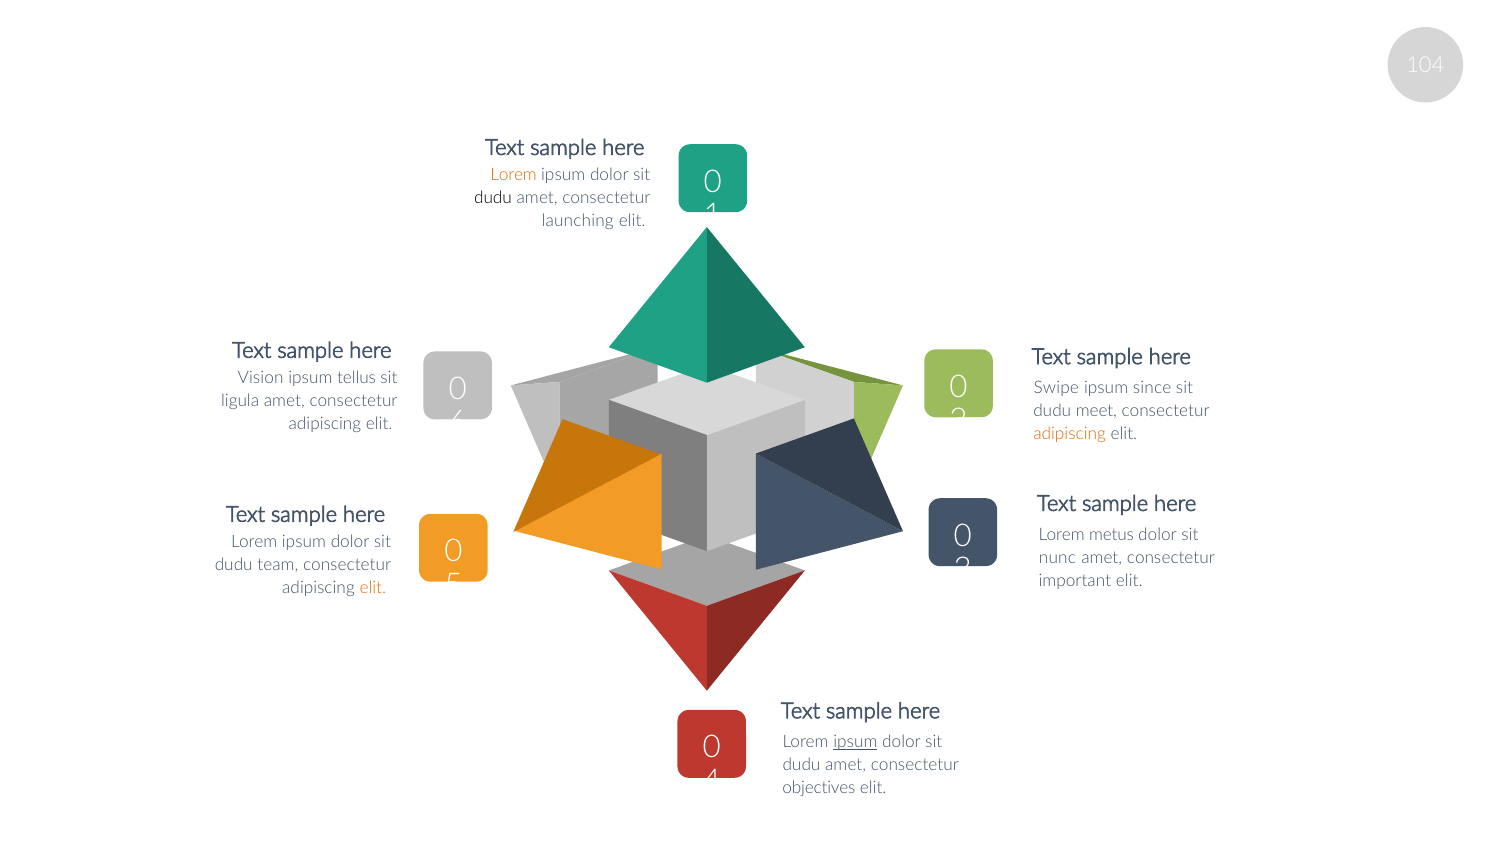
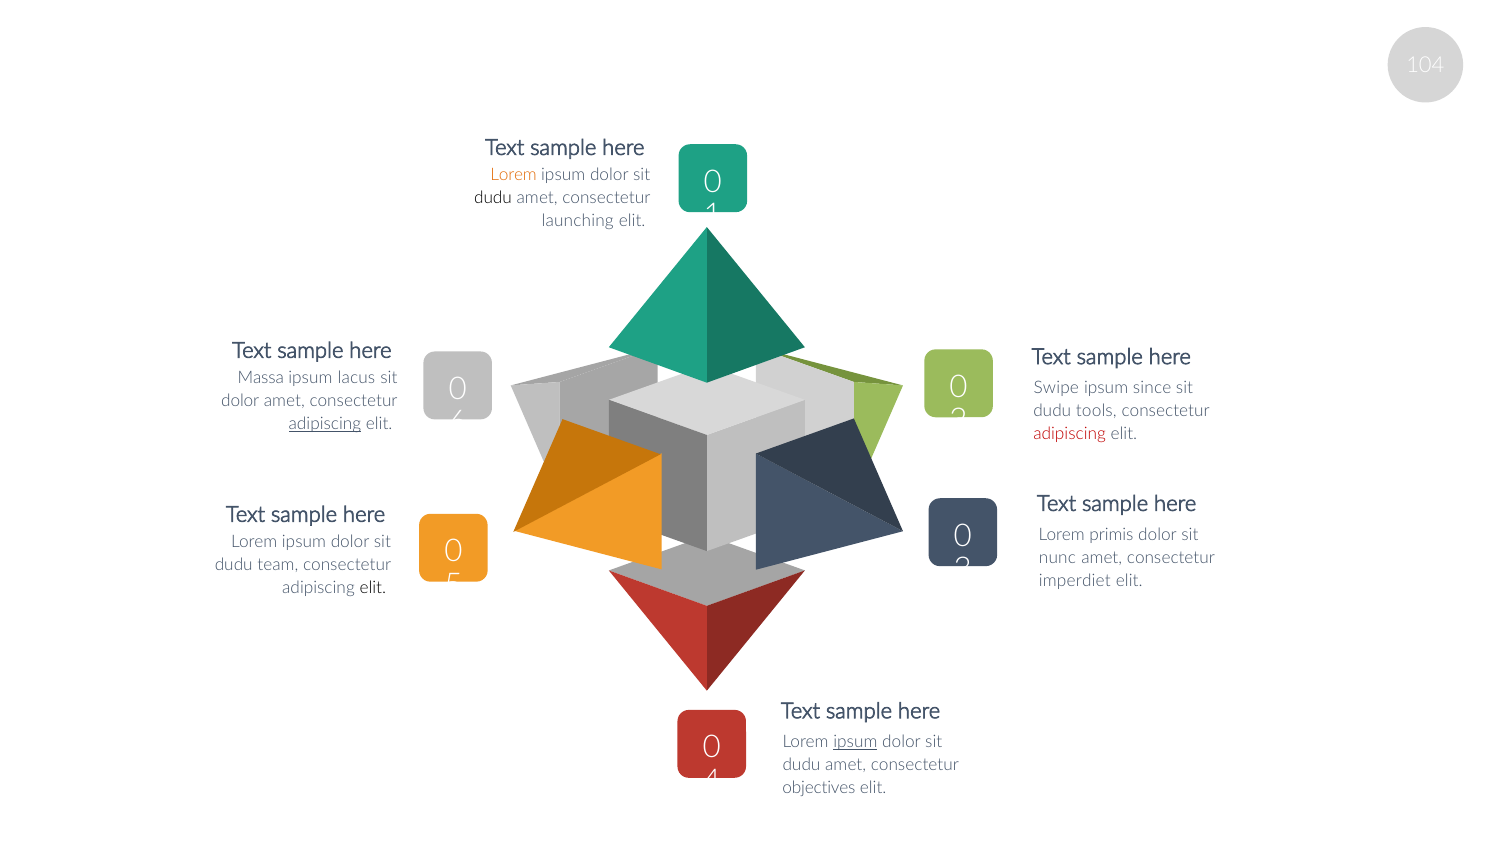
Vision: Vision -> Massa (261, 378)
tellus: tellus -> lacus (356, 378)
ligula: ligula -> dolor (240, 401)
meet: meet -> tools (1096, 411)
adipiscing underline: none -> present (325, 424)
adipiscing colour: orange -> red (1070, 434)
metus: metus -> primis (1111, 535)
important: important -> imperdiet (1075, 581)
elit colour: orange -> black (373, 588)
